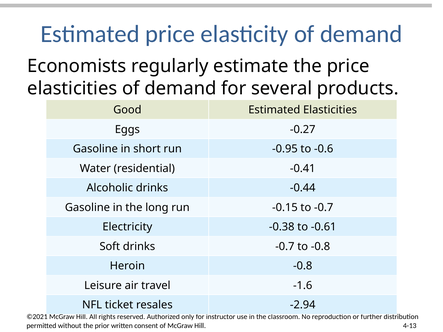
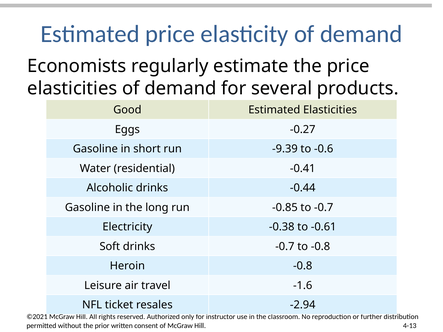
-0.95: -0.95 -> -9.39 (285, 149)
-0.15: -0.15 -> -0.85 (285, 208)
